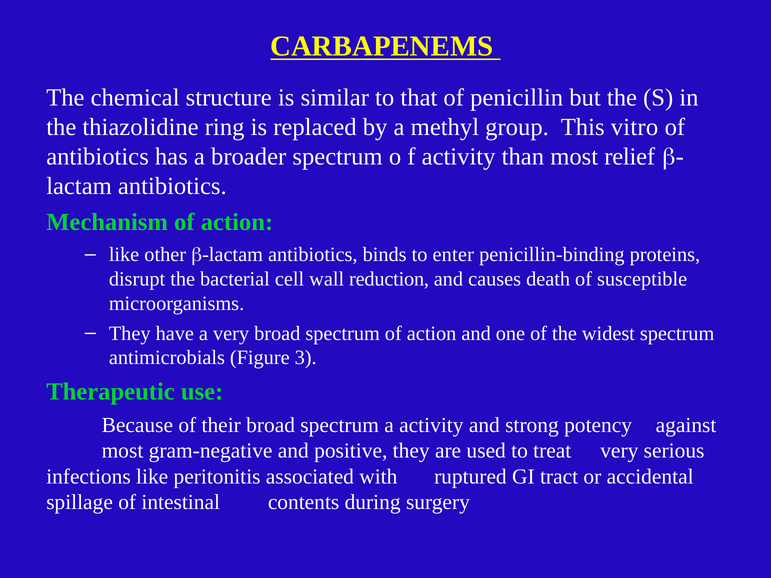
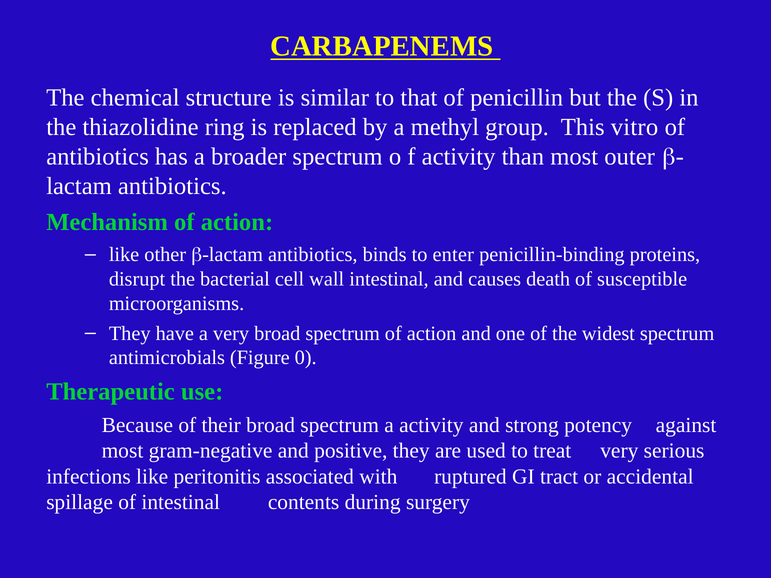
relief: relief -> outer (630, 157)
wall reduction: reduction -> intestinal (389, 279)
3: 3 -> 0 (306, 358)
